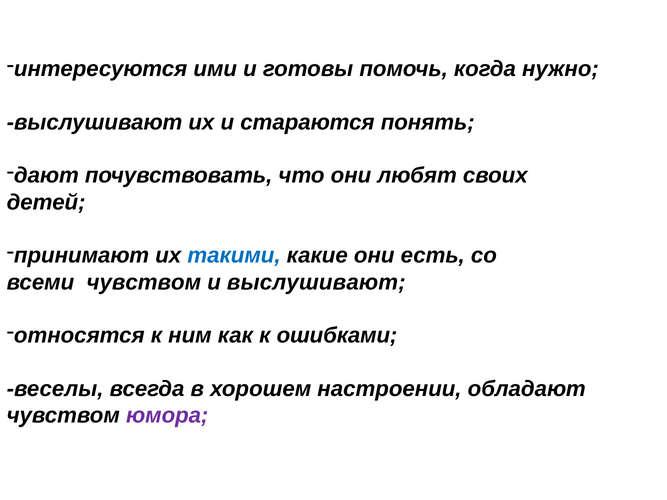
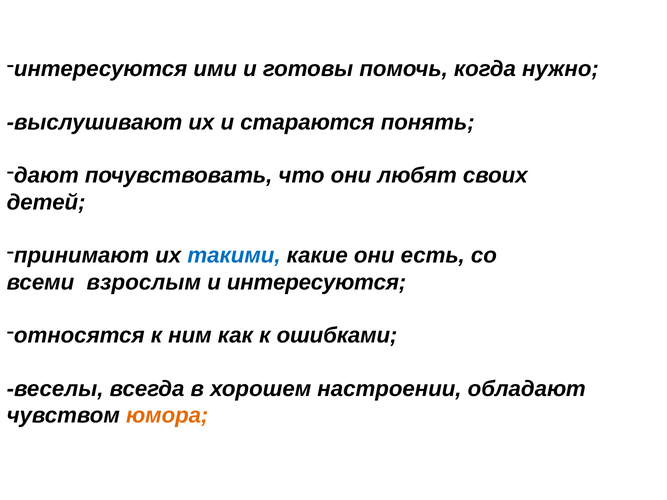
всеми чувством: чувством -> взрослым (144, 282)
и выслушивают: выслушивают -> интересуются (317, 282)
юмора colour: purple -> orange (167, 416)
